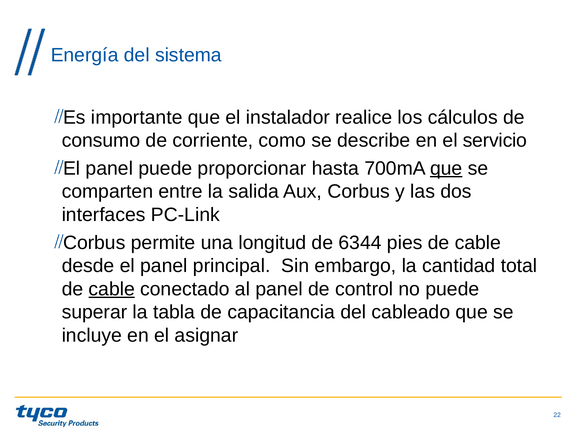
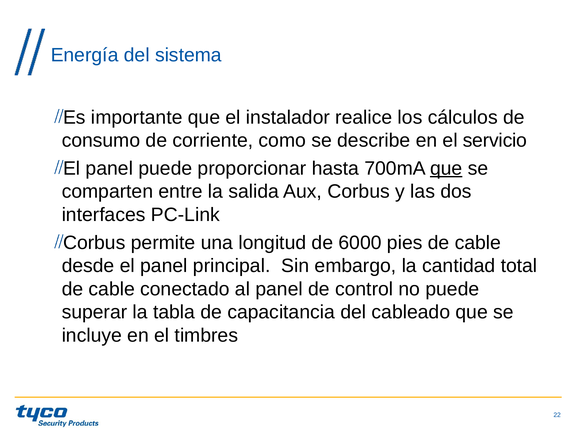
6344: 6344 -> 6000 (360, 243)
cable underline: present -> none (112, 290)
asignar: asignar -> timbres (206, 336)
